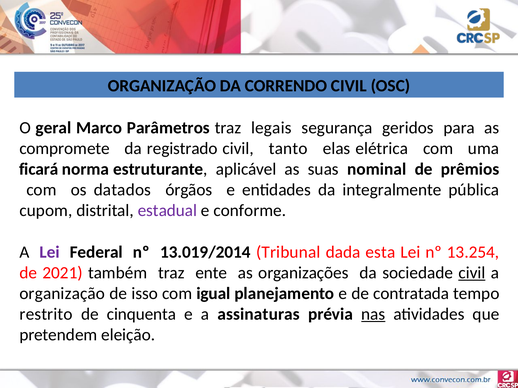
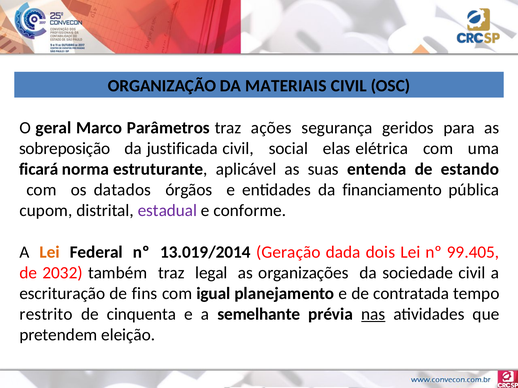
CORRENDO: CORRENDO -> MATERIAIS (286, 86)
legais: legais -> ações (271, 128)
compromete: compromete -> sobreposição (65, 149)
registrado: registrado -> justificada (182, 149)
tanto: tanto -> social (288, 149)
nominal: nominal -> entenda (377, 169)
prêmios: prêmios -> estando (470, 169)
integralmente: integralmente -> financiamento (392, 190)
Lei colour: purple -> orange (50, 252)
Tribunal: Tribunal -> Geração (288, 252)
esta: esta -> dois (380, 252)
13.254: 13.254 -> 99.405 (473, 252)
2021: 2021 -> 2032 (63, 273)
ente: ente -> legal (211, 273)
civil underline: present -> none (472, 273)
organização: organização -> escrituração (62, 294)
isso: isso -> fins (145, 294)
assinaturas: assinaturas -> semelhante (259, 314)
